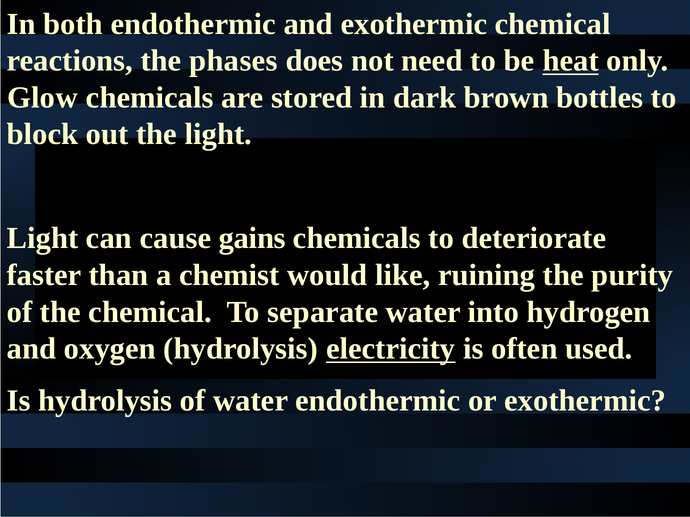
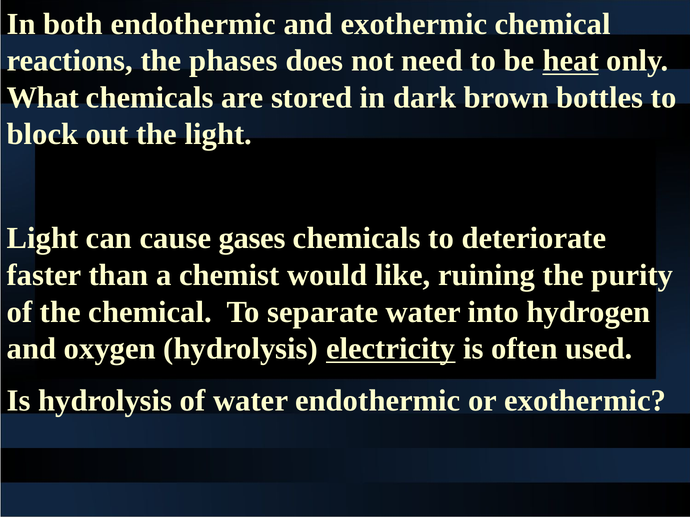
Glow: Glow -> What (43, 98)
gains: gains -> gases (252, 239)
